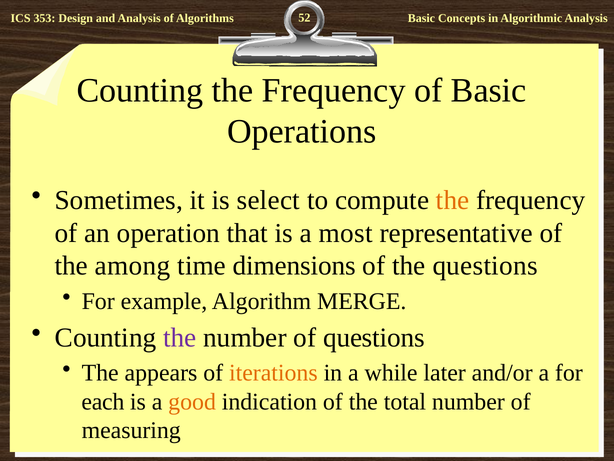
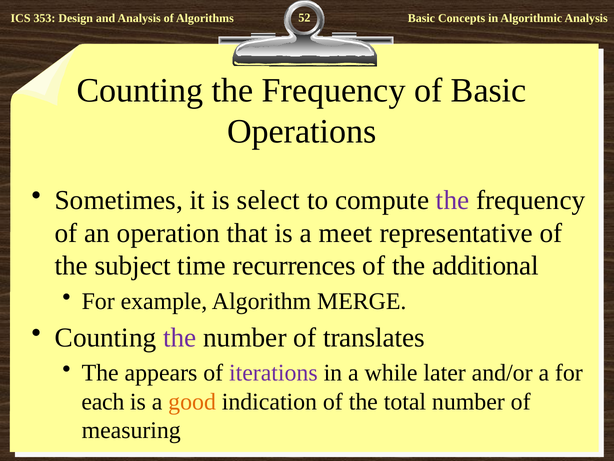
the colour: orange -> purple (453, 200)
most: most -> meet (346, 233)
among: among -> subject (133, 266)
dimensions: dimensions -> recurrences (294, 266)
the questions: questions -> additional (485, 266)
of questions: questions -> translates (374, 337)
iterations colour: orange -> purple (273, 373)
